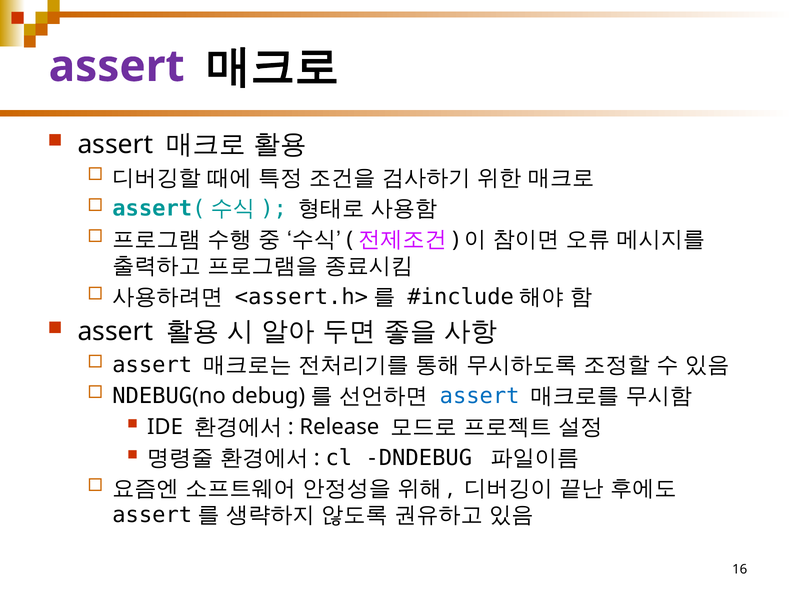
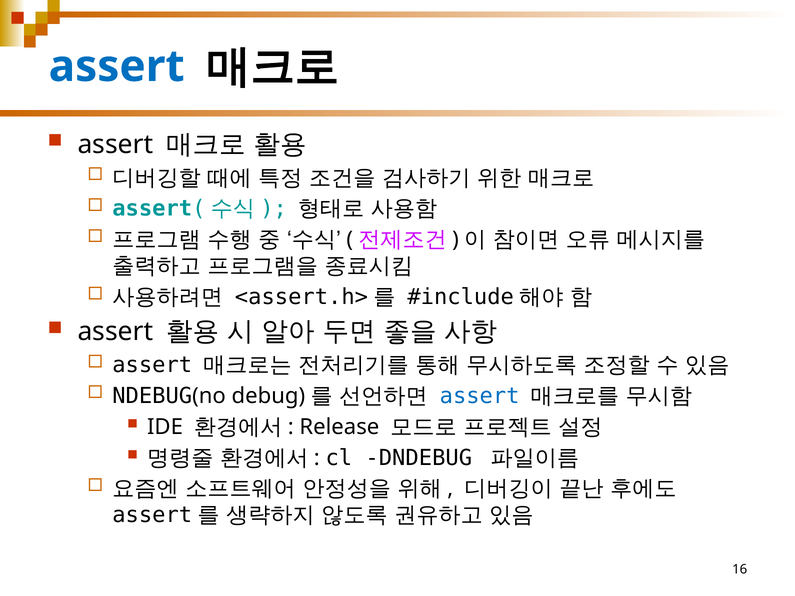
assert colour: purple -> blue (117, 66)
